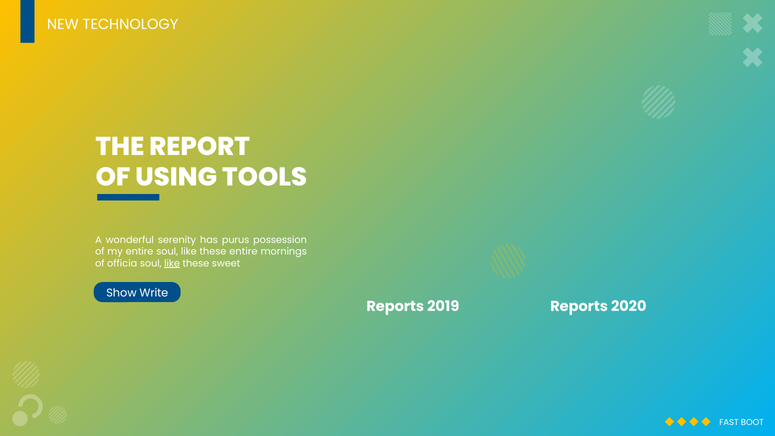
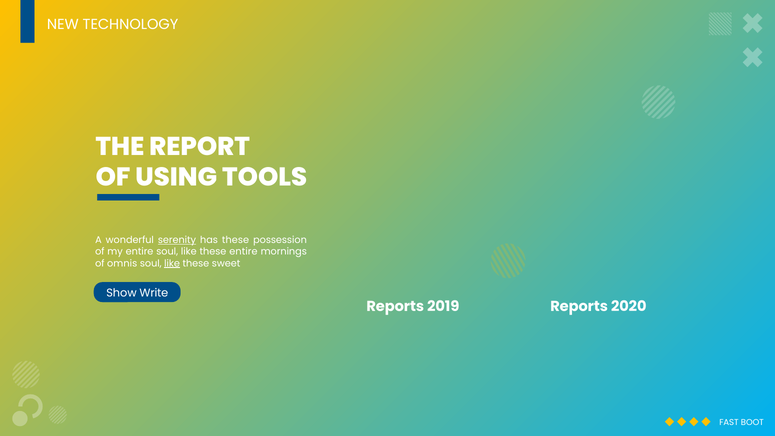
serenity underline: none -> present (177, 240)
has purus: purus -> these (235, 240)
officia: officia -> omnis (122, 263)
